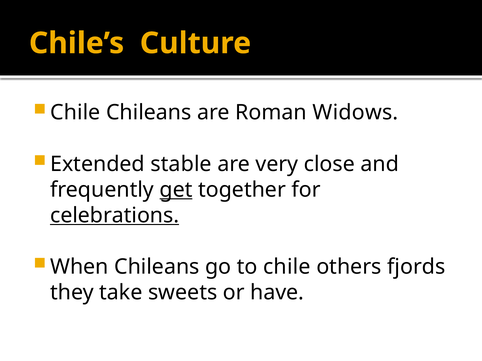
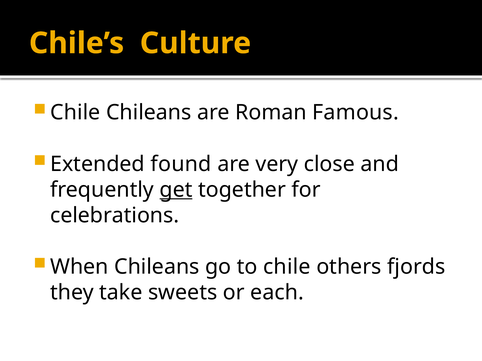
Widows: Widows -> Famous (356, 113)
stable: stable -> found (181, 164)
celebrations underline: present -> none (115, 216)
have: have -> each (277, 293)
